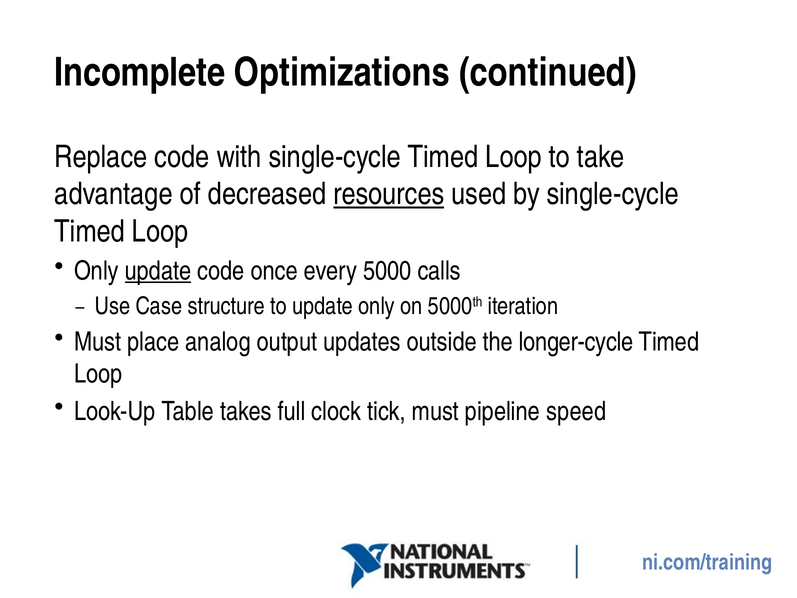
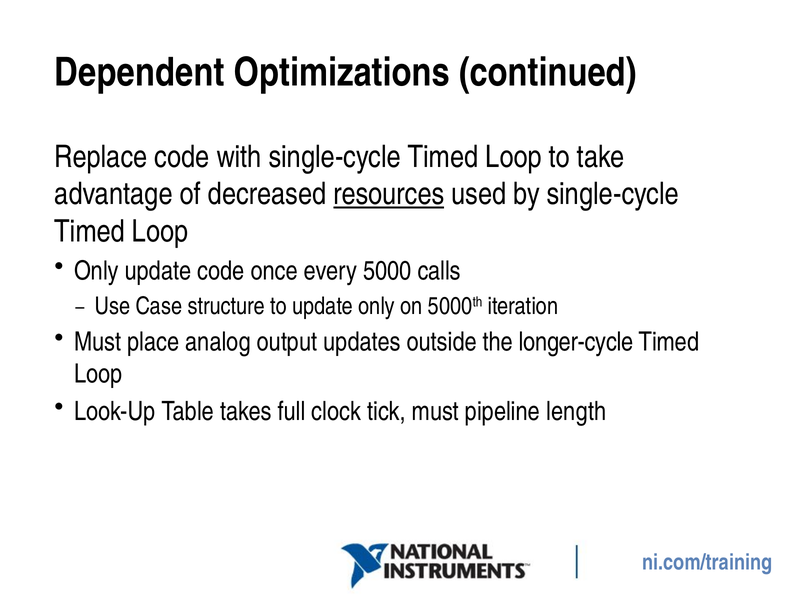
Incomplete: Incomplete -> Dependent (140, 73)
update underline: present -> none (158, 271)
speed: speed -> length (576, 411)
